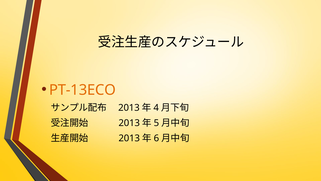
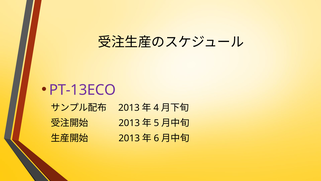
PT-13ECO colour: orange -> purple (82, 90)
